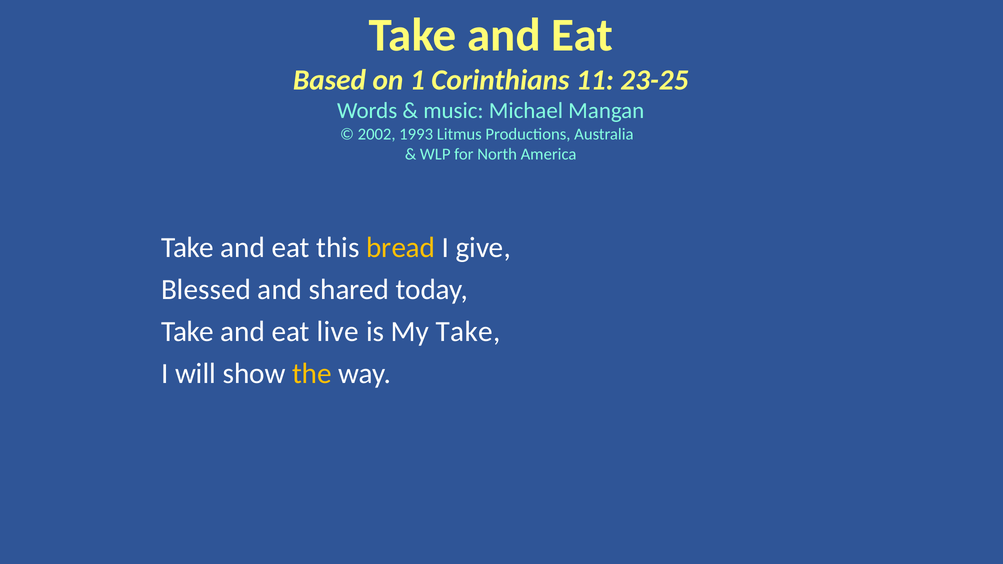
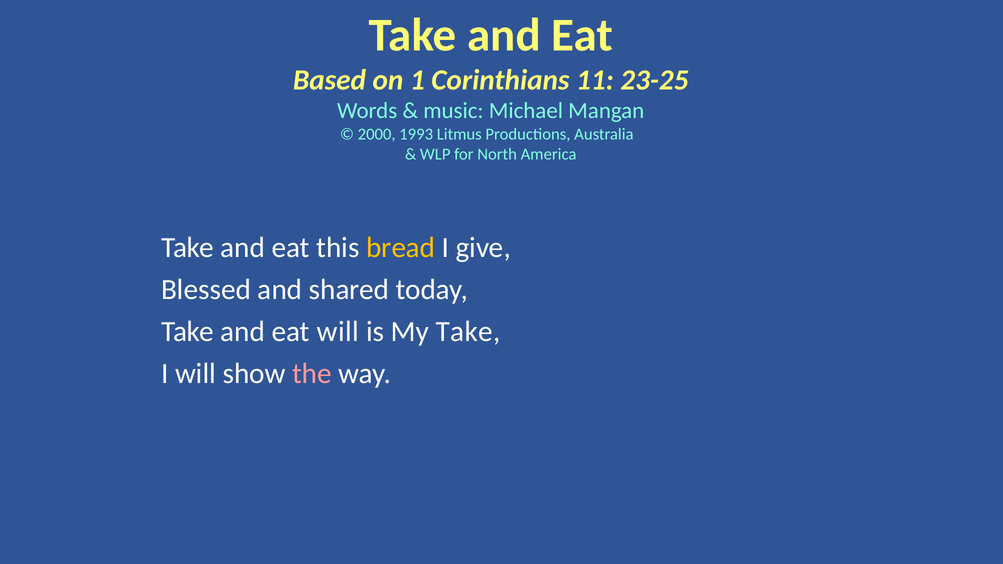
2002: 2002 -> 2000 (377, 134)
eat live: live -> will (338, 332)
the colour: yellow -> pink (312, 374)
